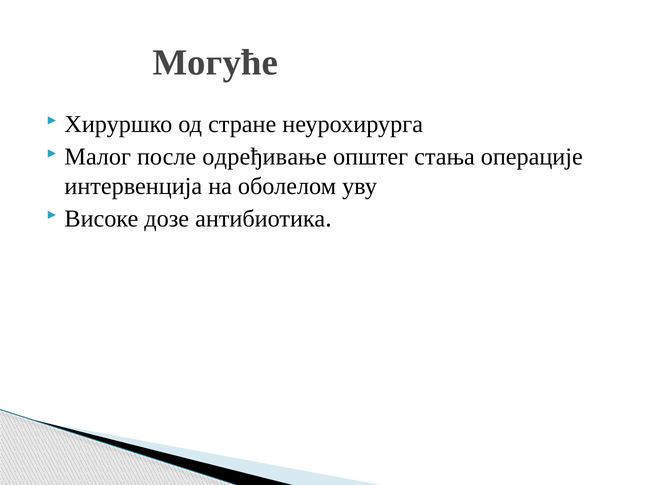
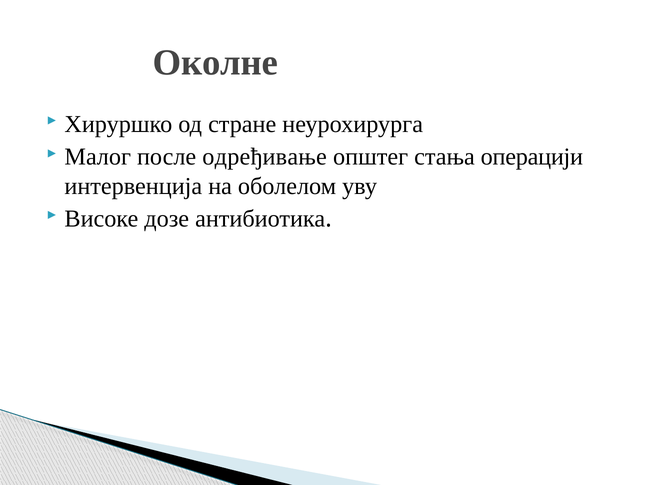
Могуће: Могуће -> Околне (215, 62)
операције: операције -> операцији (532, 157)
